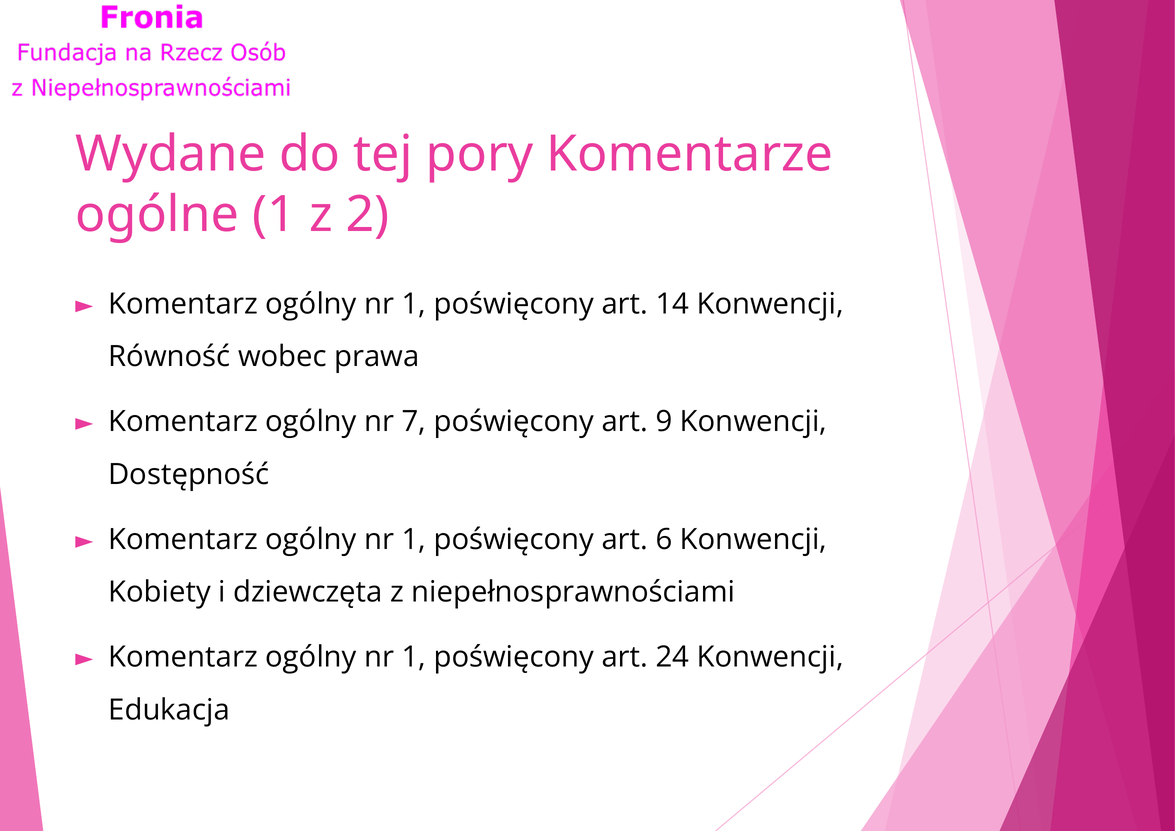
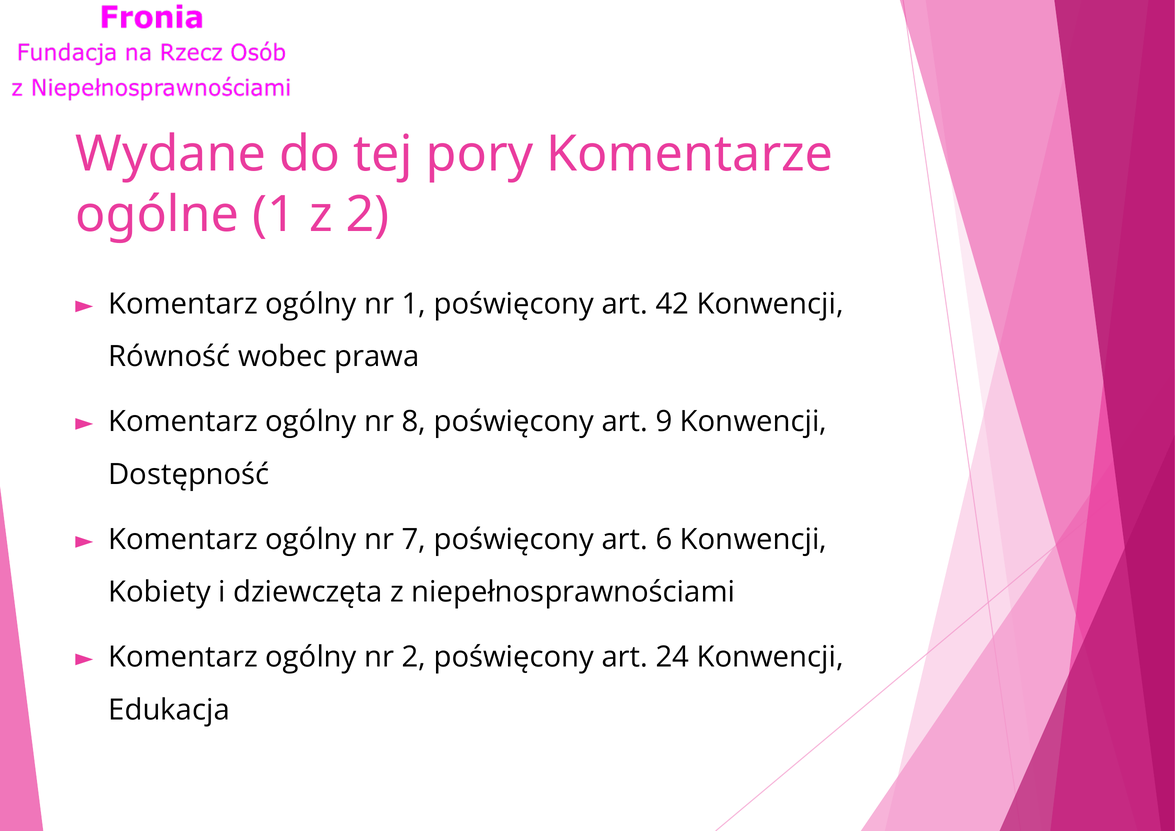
14: 14 -> 42 (672, 304)
7: 7 -> 8 (414, 422)
1: 1 -> 7 (414, 539)
1: 1 -> 2 (414, 657)
